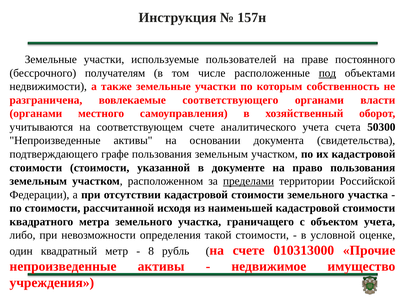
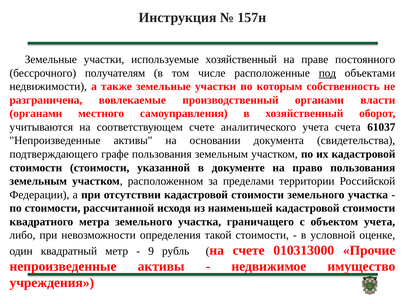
используемые пользователей: пользователей -> хозяйственный (241, 59)
соответствующего: соответствующего -> производственный (230, 100)
50300: 50300 -> 61037 (381, 127)
пределами underline: present -> none (249, 181)
8: 8 -> 9 (151, 251)
